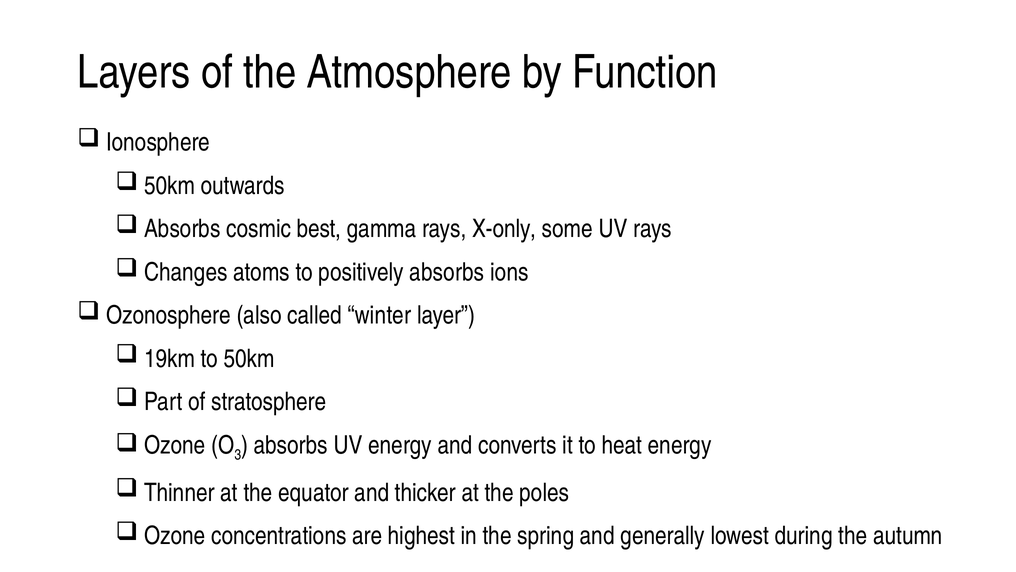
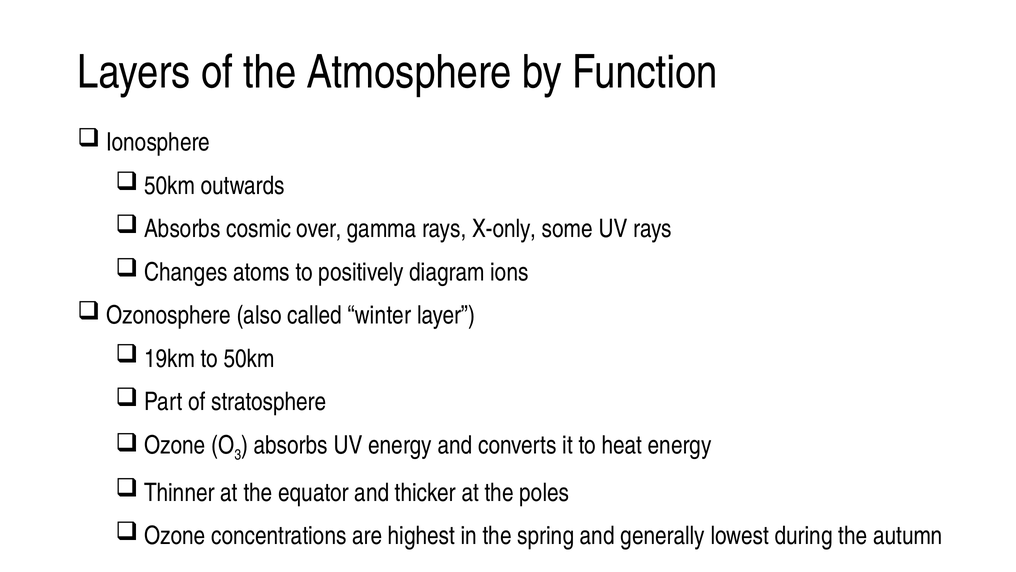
best: best -> over (319, 229)
positively absorbs: absorbs -> diagram (447, 272)
